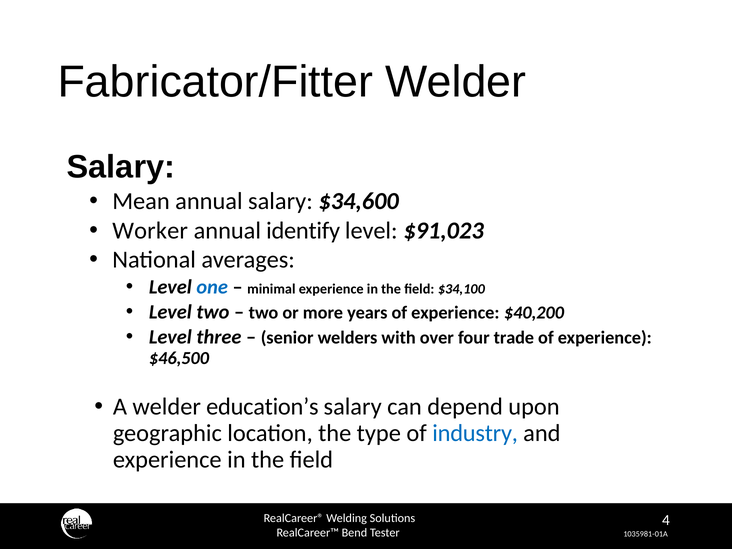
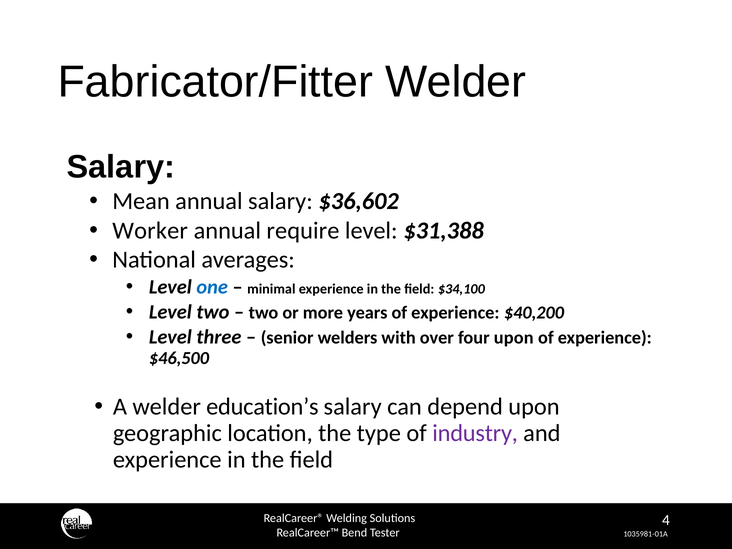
$34,600: $34,600 -> $36,602 (359, 201)
identify: identify -> require (303, 230)
$91,023: $91,023 -> $31,388 (444, 230)
four trade: trade -> upon (514, 338)
industry colour: blue -> purple (475, 433)
